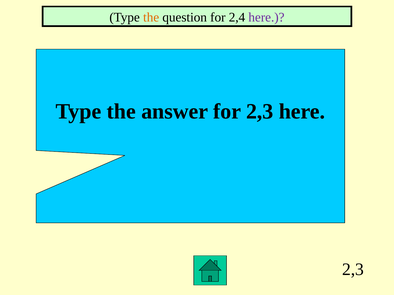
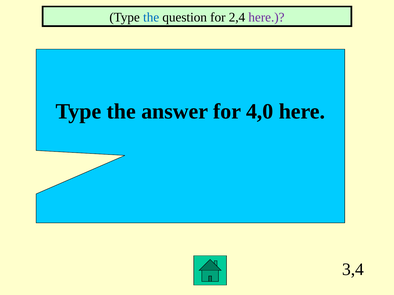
the colour: orange -> blue (151, 17)
for 2,3: 2,3 -> 4,0 (260, 112)
2,3: 2,3 -> 3,4 (353, 270)
